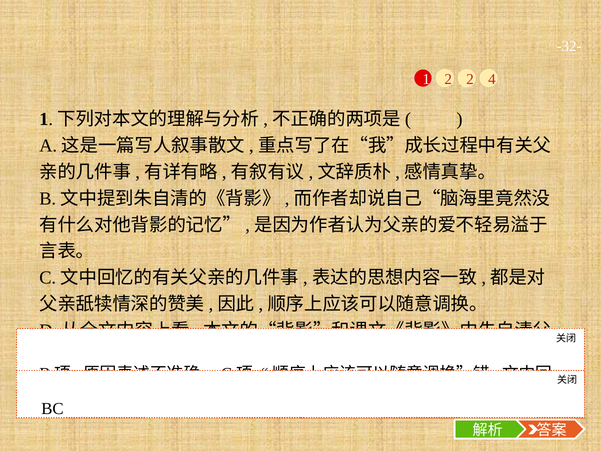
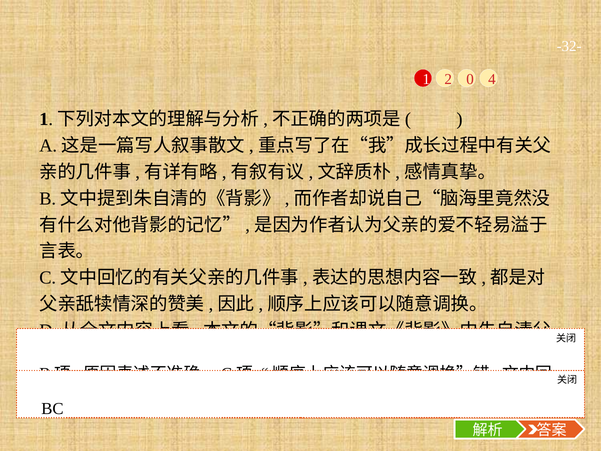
2 2: 2 -> 0 (470, 79)
